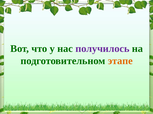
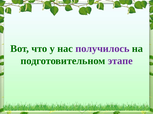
этапе colour: orange -> purple (120, 61)
